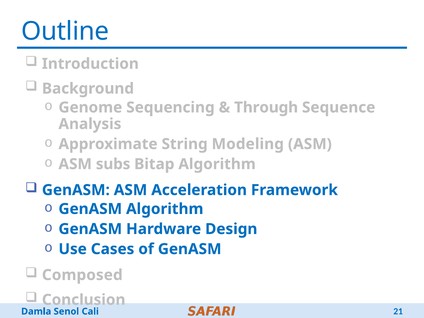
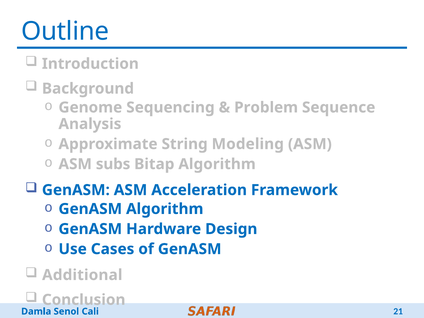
Through: Through -> Problem (266, 107)
Composed: Composed -> Additional (82, 275)
